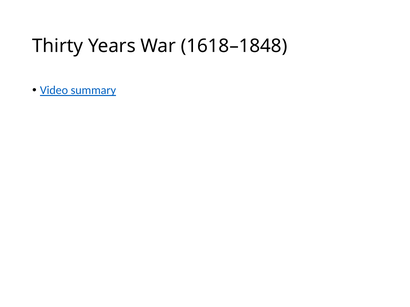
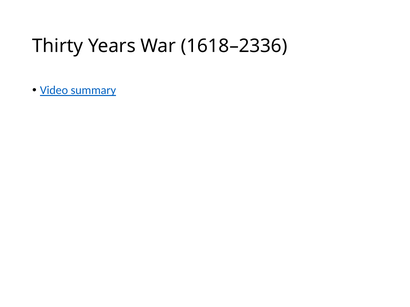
1618–1848: 1618–1848 -> 1618–2336 (234, 46)
